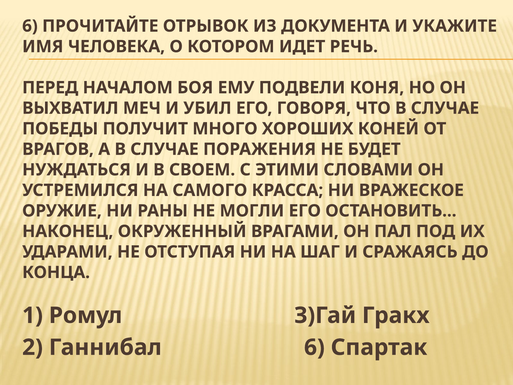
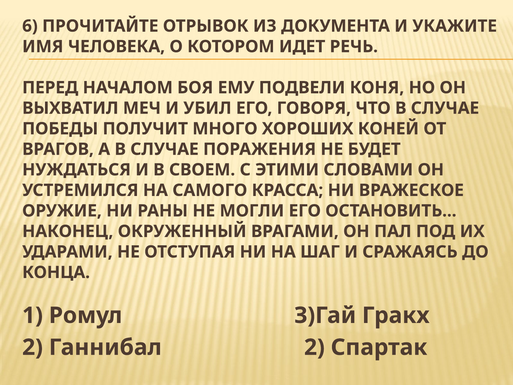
Ганнибал 6: 6 -> 2 (314, 347)
